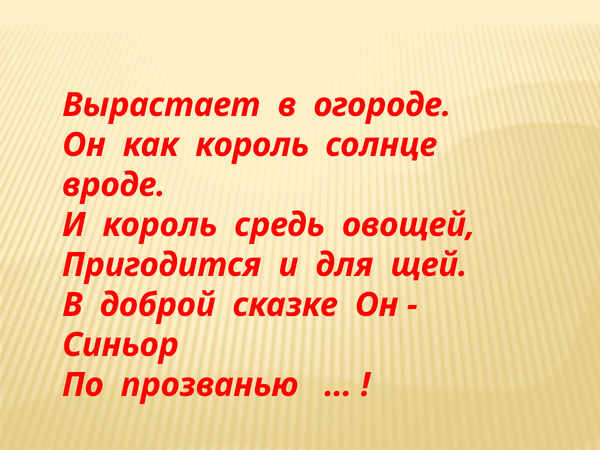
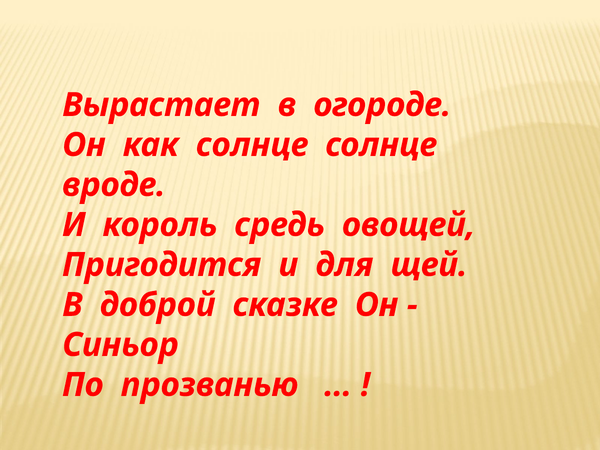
как король: король -> солнце (252, 145)
